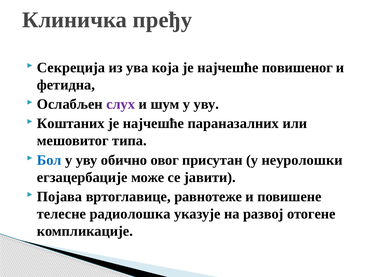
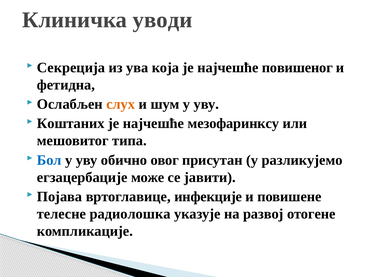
пређу: пређу -> уводи (163, 20)
слух colour: purple -> orange (121, 104)
параназалних: параназалних -> мезофаринксу (233, 124)
неуролошки: неуролошки -> разликујемо (302, 160)
равнотеже: равнотеже -> инфекције (208, 197)
